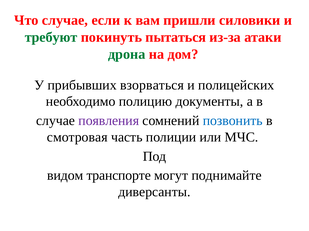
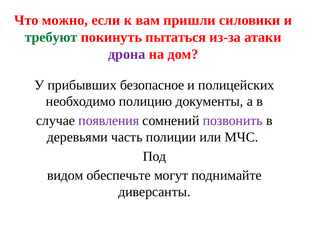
Что случае: случае -> можно (65, 20)
дрона colour: green -> purple (127, 54)
взорваться: взорваться -> безопасное (152, 85)
позвонить colour: blue -> purple (233, 121)
смотровая: смотровая -> деревьями (77, 138)
транспорте: транспорте -> обеспечьте (119, 176)
